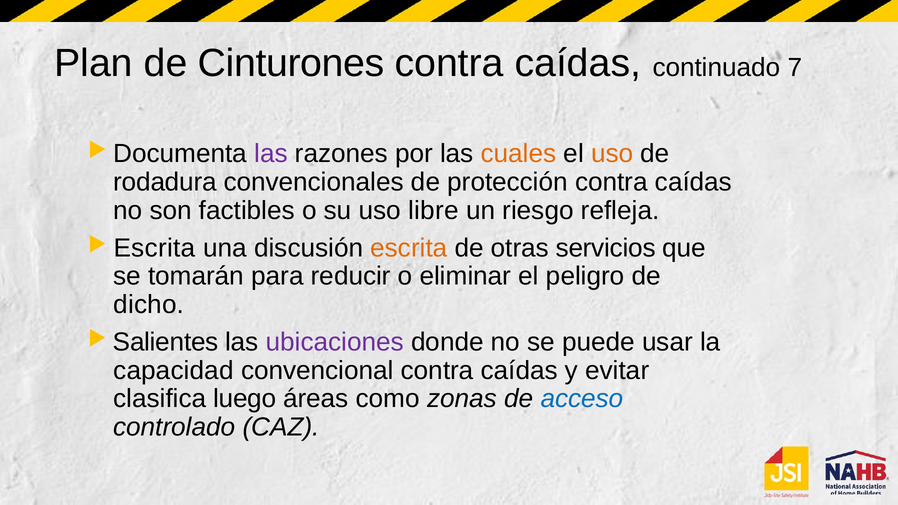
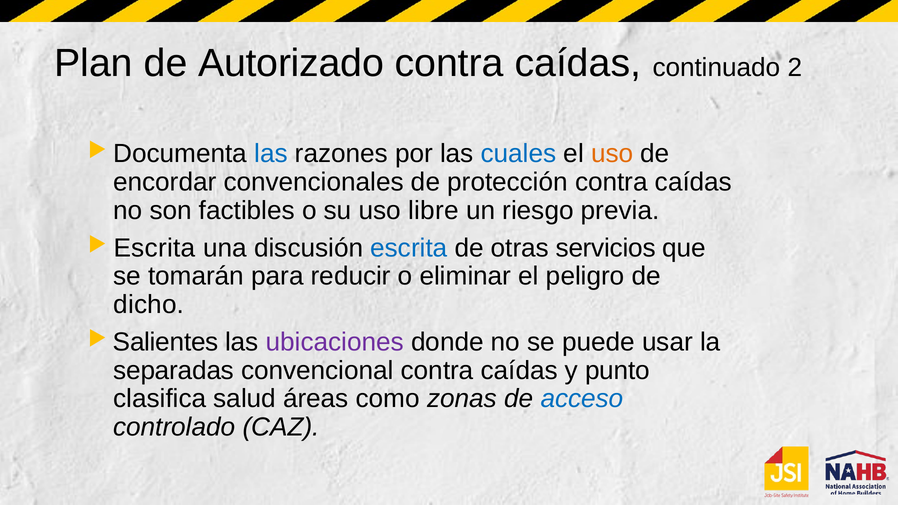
Cinturones: Cinturones -> Autorizado (291, 63)
7: 7 -> 2 (795, 67)
las colour: purple -> blue (271, 154)
cuales colour: orange -> blue (518, 154)
rodadura: rodadura -> encordar (165, 182)
refleja: refleja -> previa (620, 210)
escrita colour: orange -> blue (409, 248)
capacidad: capacidad -> separadas (174, 371)
evitar: evitar -> punto (617, 371)
luego: luego -> salud (245, 399)
